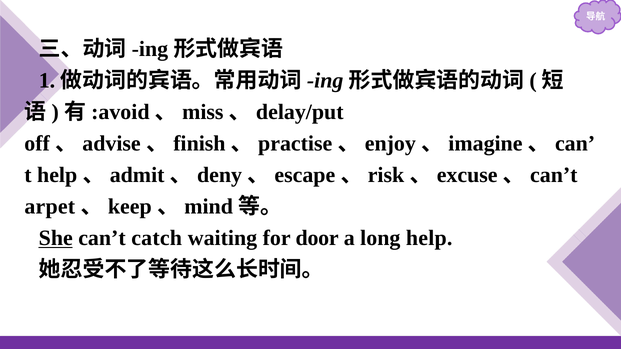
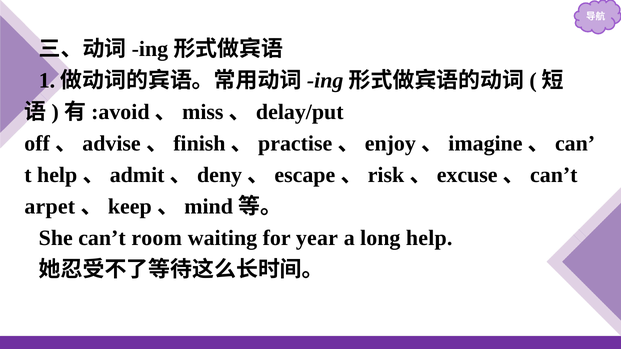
She underline: present -> none (56, 238)
catch: catch -> room (157, 238)
door: door -> year (317, 238)
